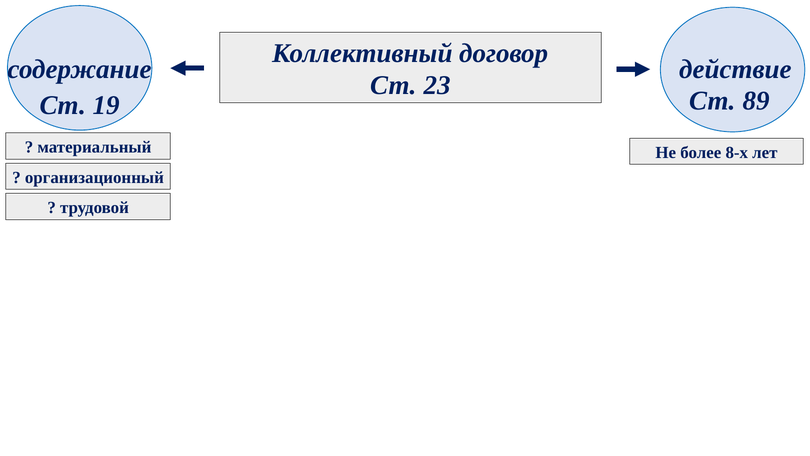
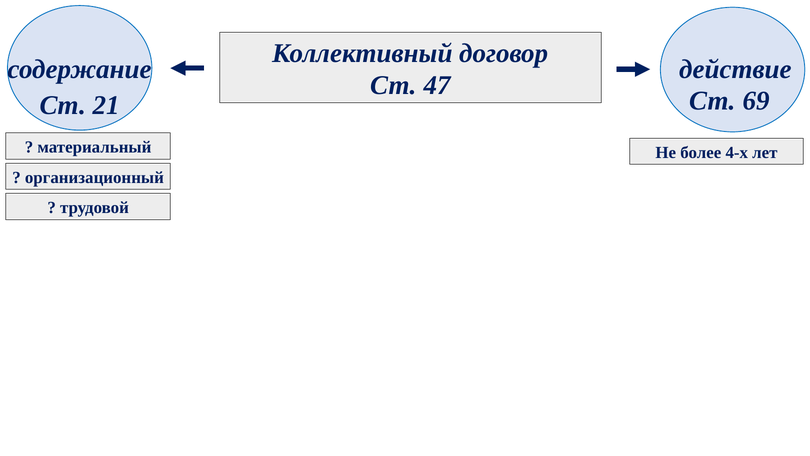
23: 23 -> 47 (437, 85)
89: 89 -> 69 (756, 101)
19: 19 -> 21 (106, 105)
8-х: 8-х -> 4-х (737, 152)
